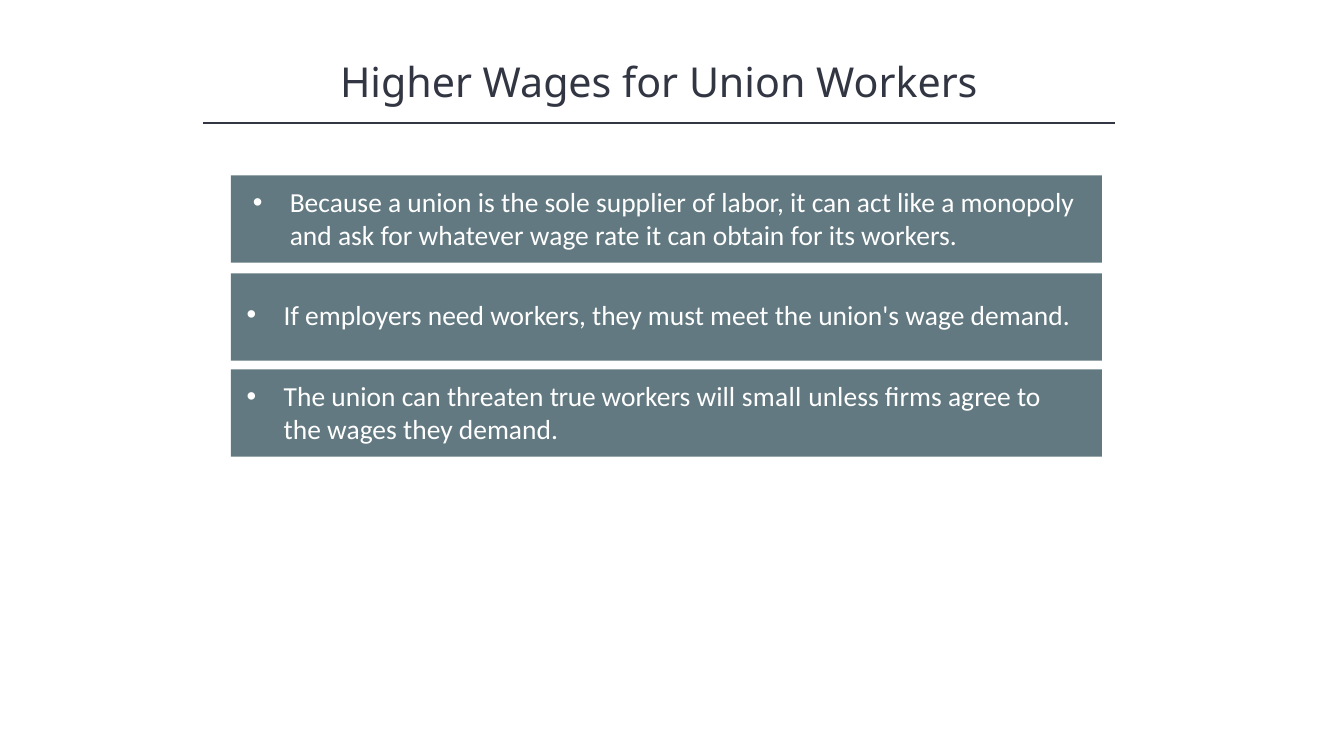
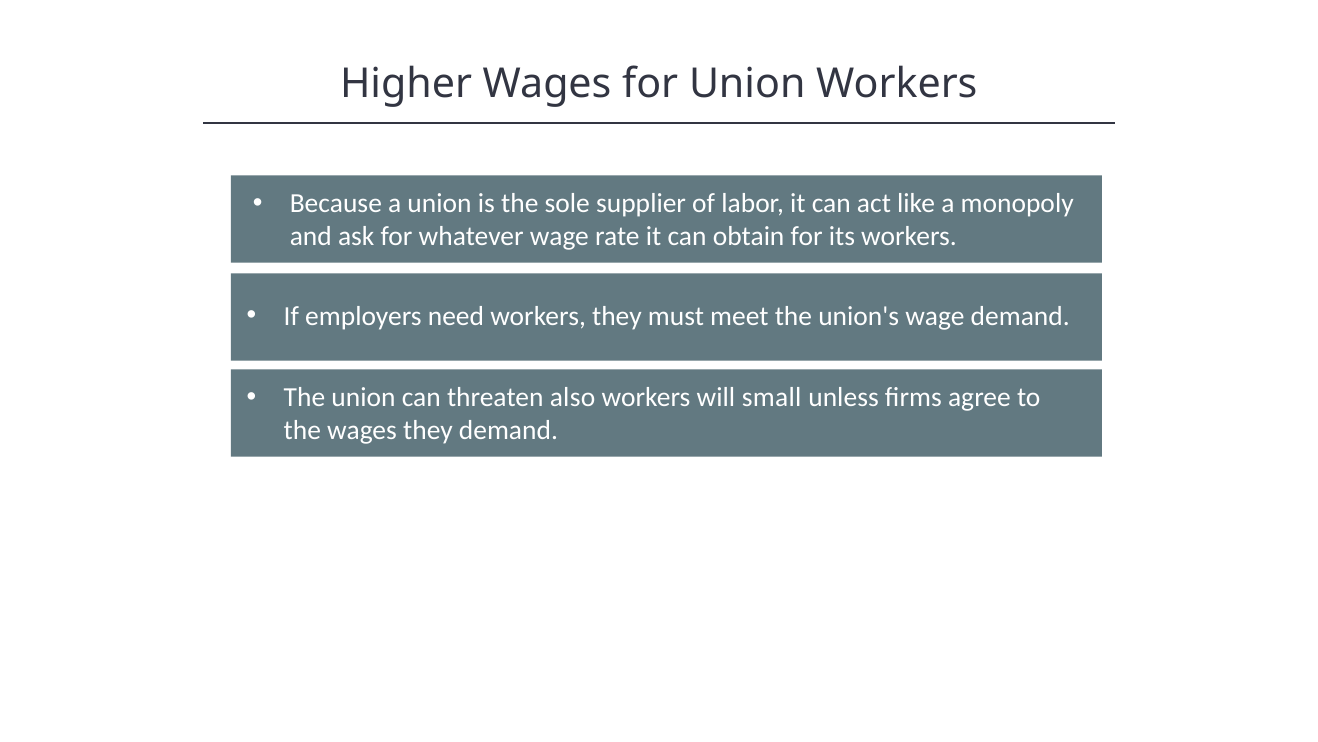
true: true -> also (573, 398)
